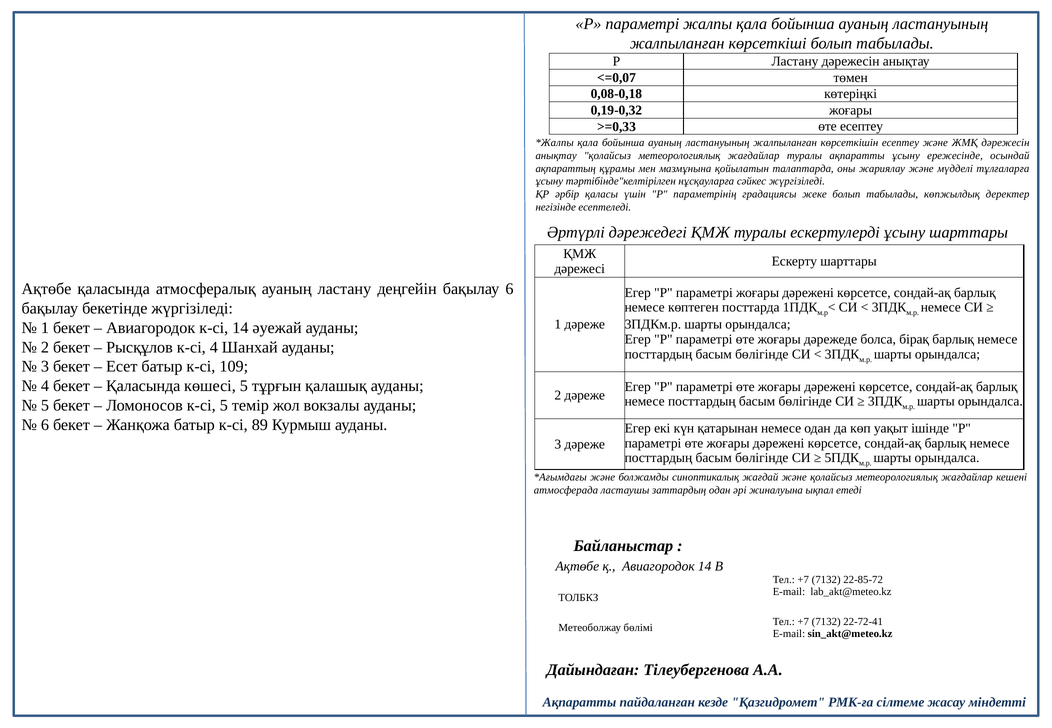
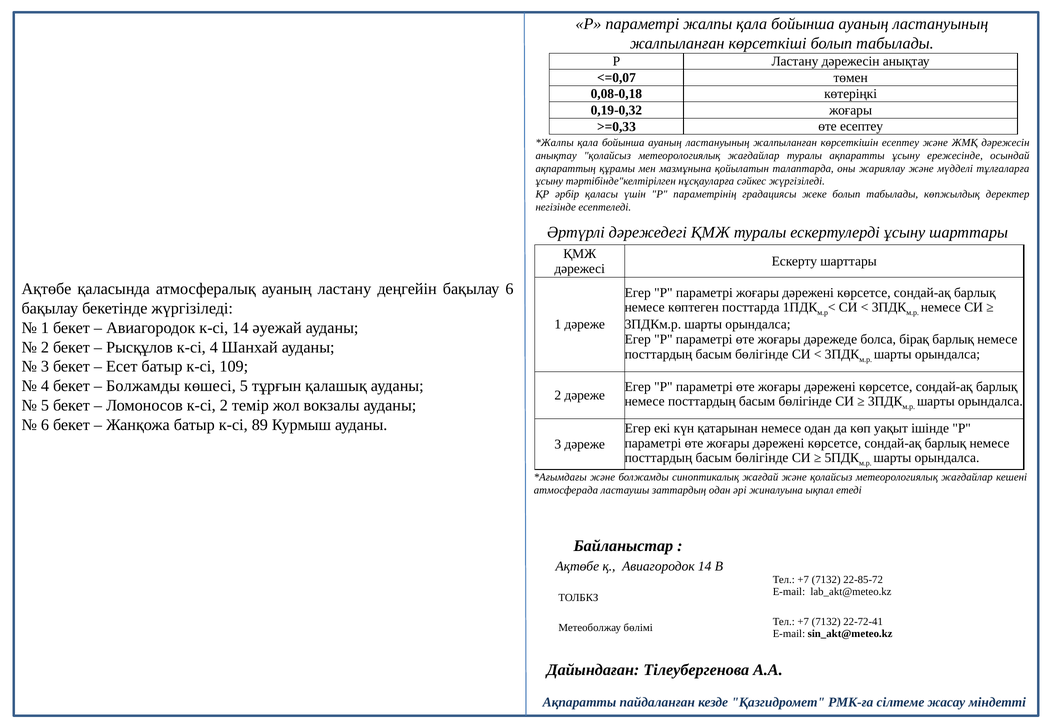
Қаласында: Қаласында -> Болжамды (143, 386)
к-сі 5: 5 -> 2 (224, 406)
